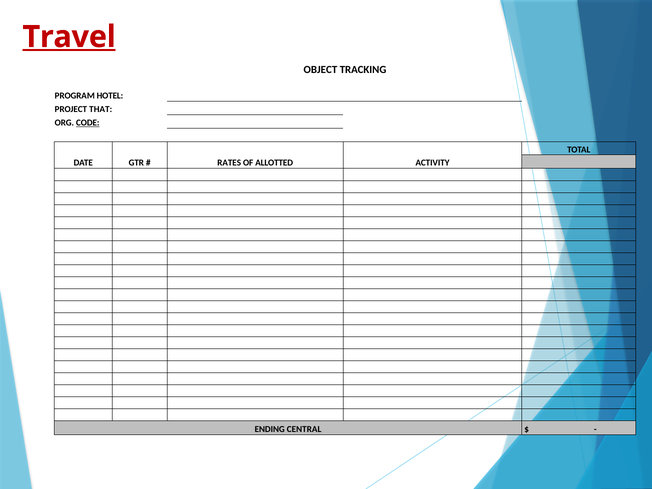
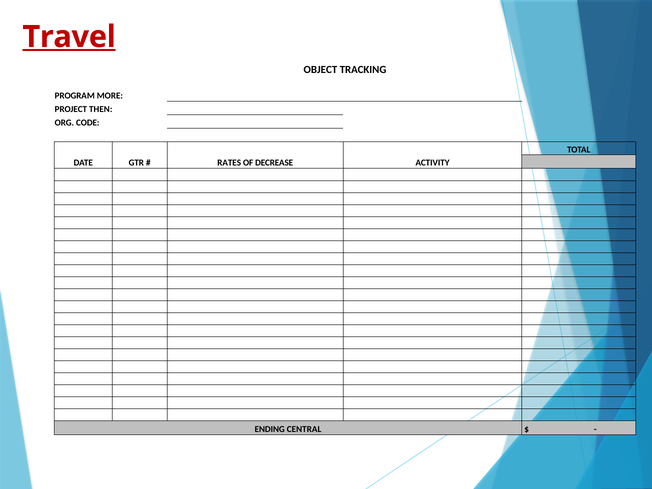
HOTEL: HOTEL -> MORE (110, 96)
THAT: THAT -> THEN (101, 109)
CODE underline: present -> none (88, 123)
ALLOTTED: ALLOTTED -> DECREASE (274, 163)
